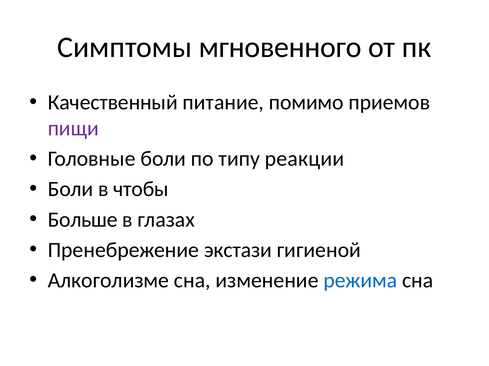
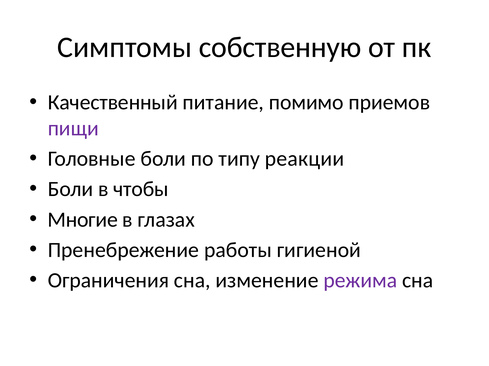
мгновенного: мгновенного -> собственную (280, 47)
Больше: Больше -> Многие (83, 220)
экстази: экстази -> работы (238, 250)
Алкоголизме: Алкоголизме -> Ограничения (108, 281)
режима colour: blue -> purple (360, 281)
